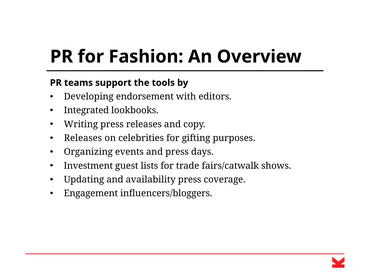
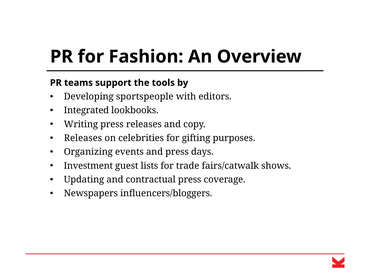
endorsement: endorsement -> sportspeople (145, 97)
availability: availability -> contractual (151, 180)
Engagement: Engagement -> Newspapers (91, 194)
